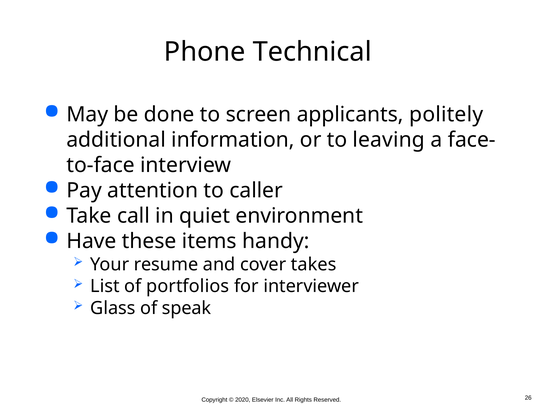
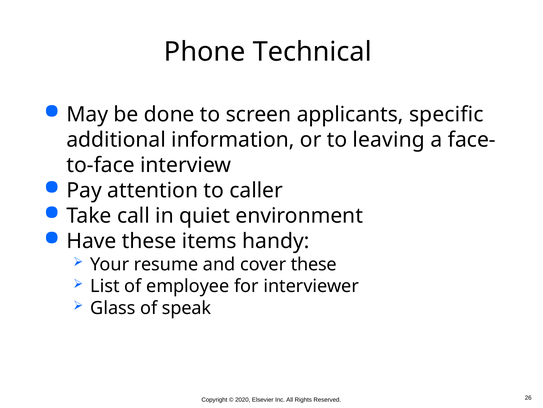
politely: politely -> specific (446, 114)
cover takes: takes -> these (314, 264)
portfolios: portfolios -> employee (188, 286)
